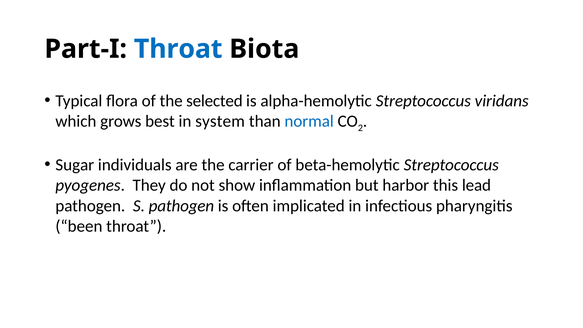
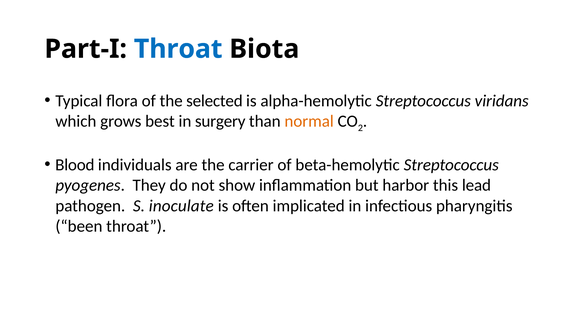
system: system -> surgery (220, 121)
normal colour: blue -> orange (309, 121)
Sugar: Sugar -> Blood (75, 165)
S pathogen: pathogen -> inoculate (181, 206)
